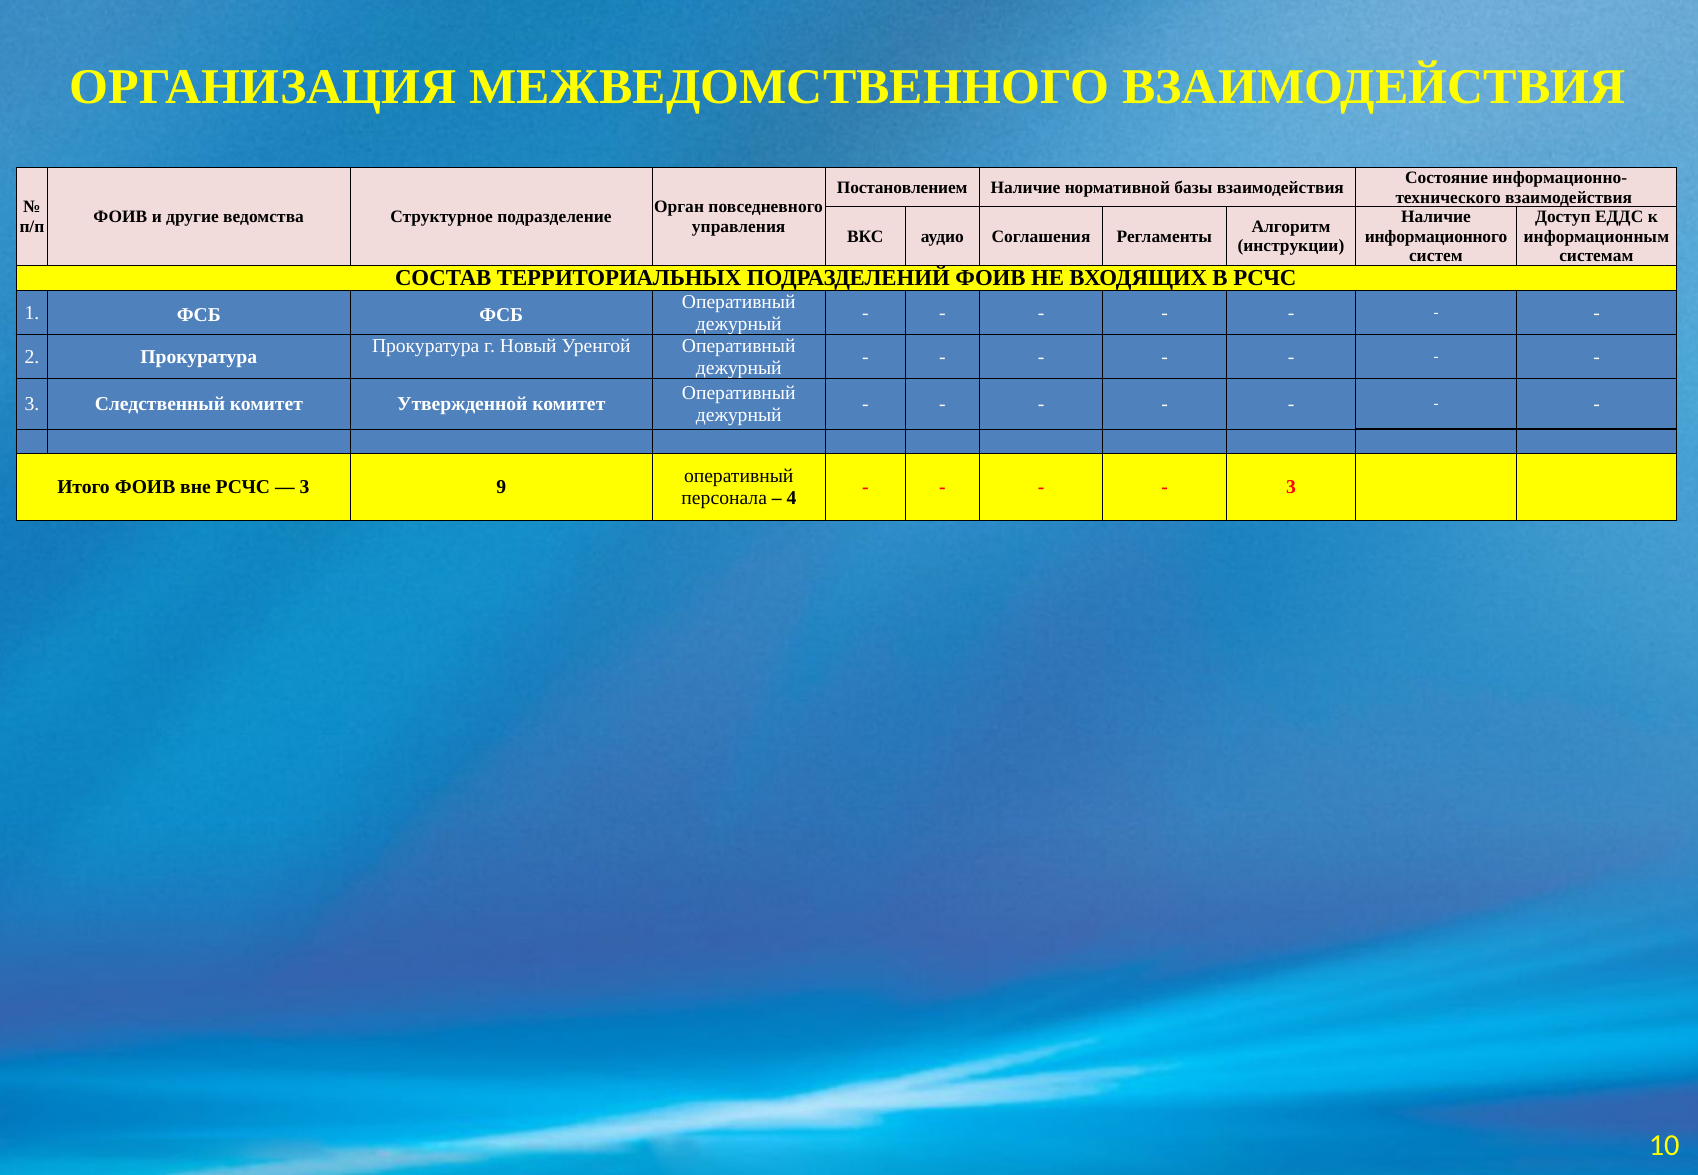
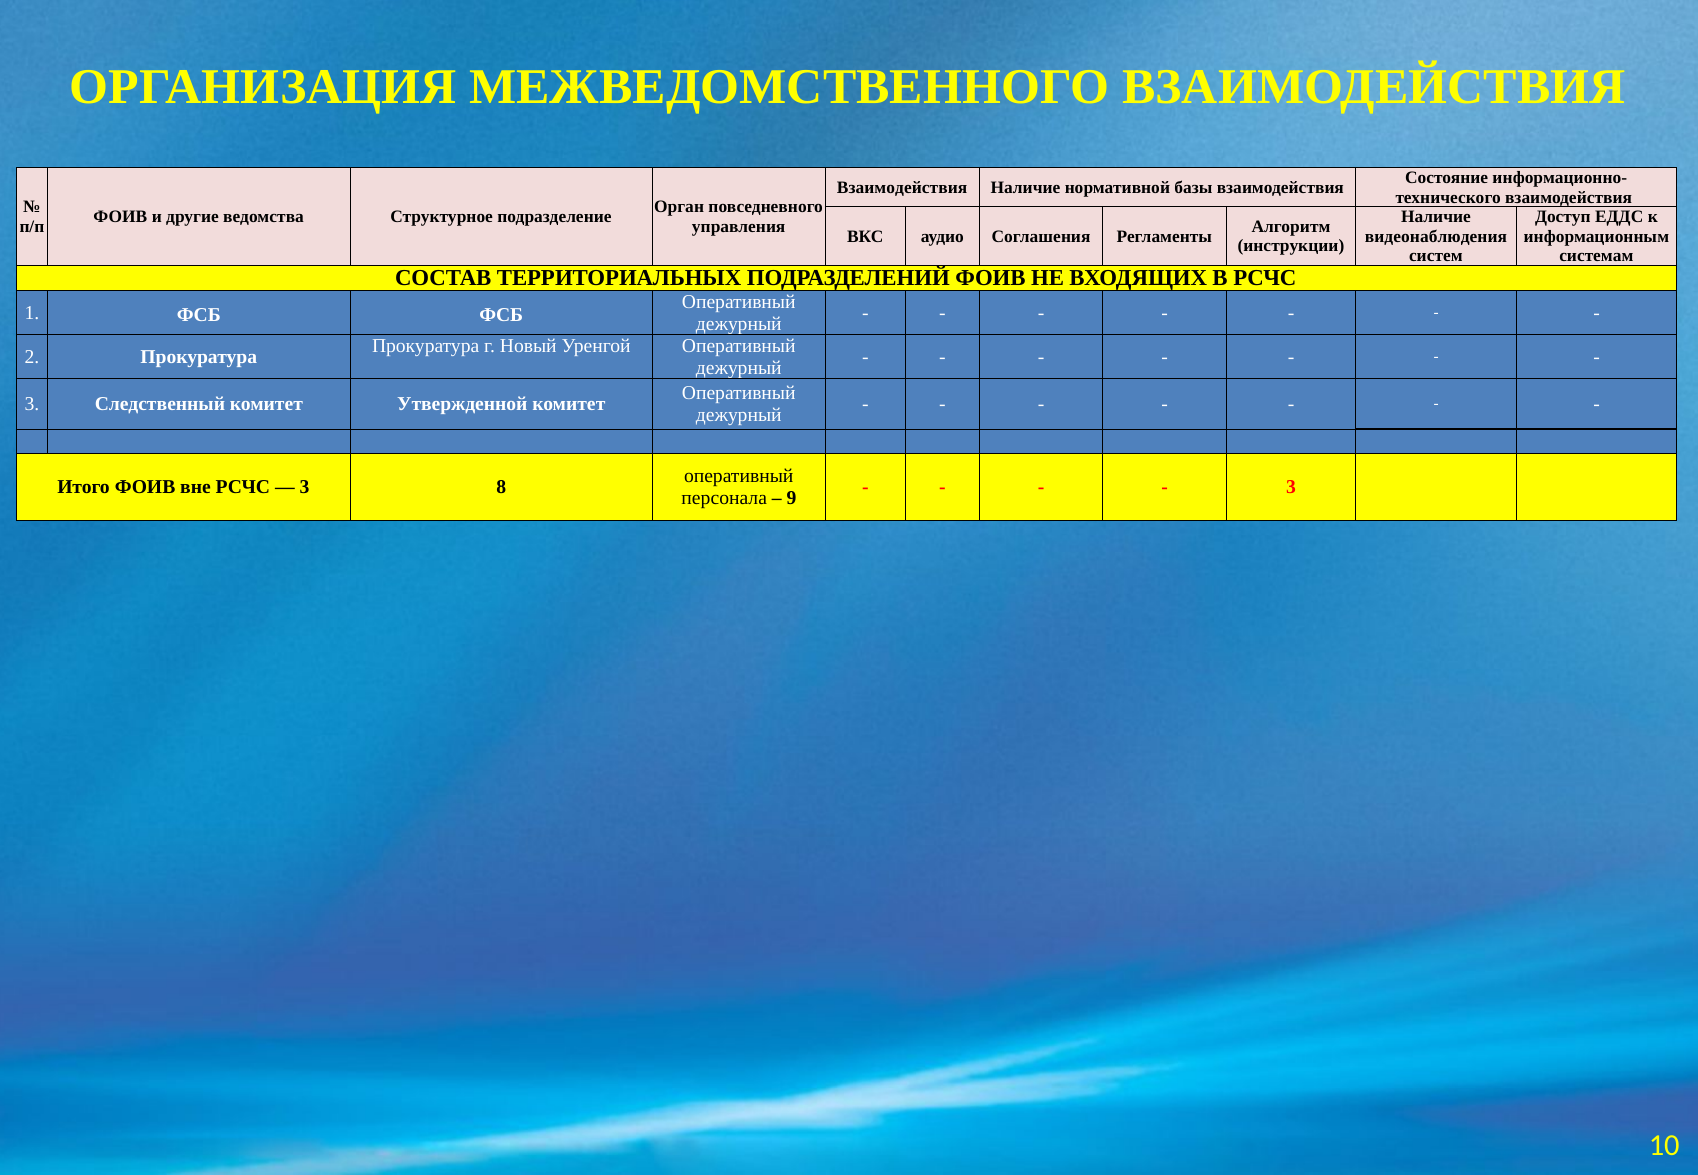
Постановлением: Постановлением -> Взаимодействия (902, 188)
информационного: информационного -> видеонаблюдения (1436, 236)
9: 9 -> 8 (501, 487)
4: 4 -> 9 (791, 498)
